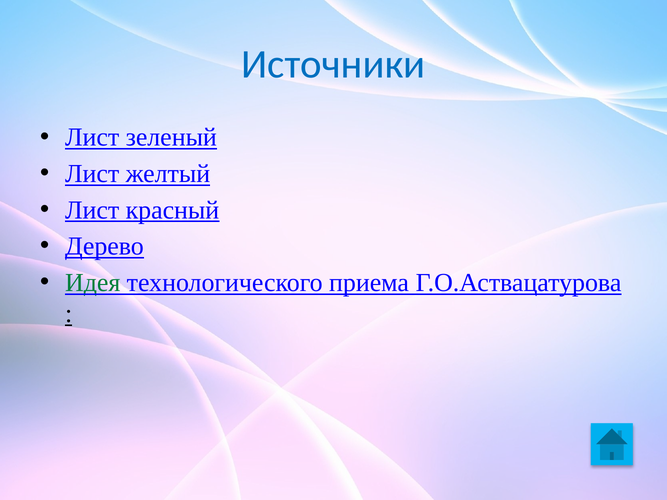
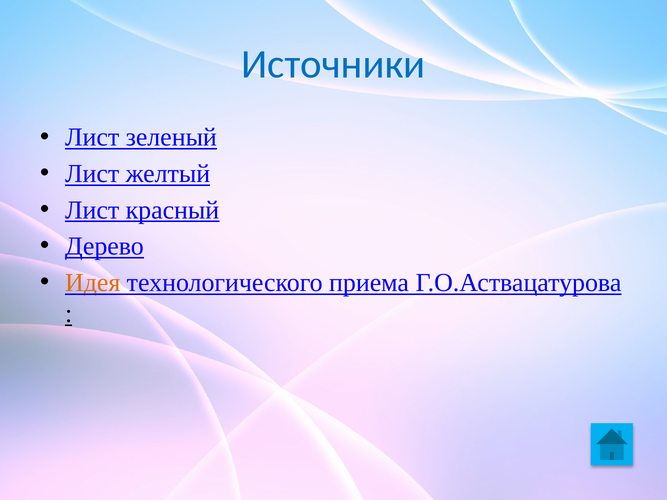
Идея colour: green -> orange (93, 283)
